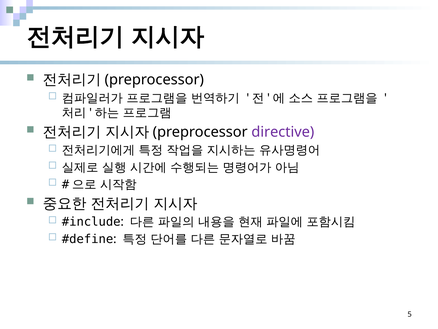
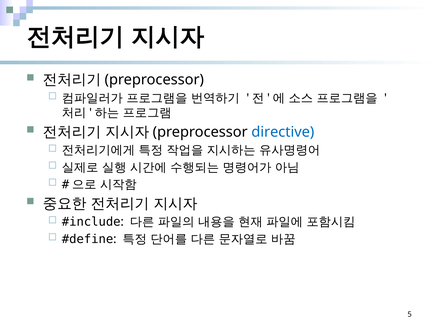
directive colour: purple -> blue (283, 132)
